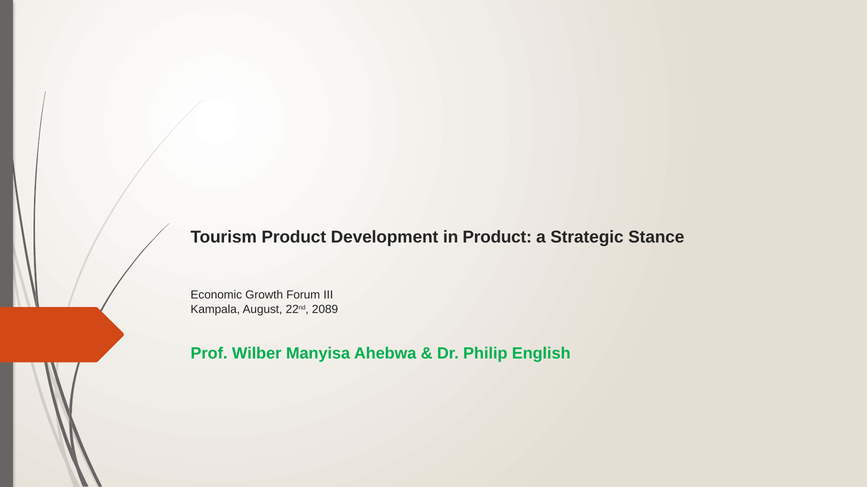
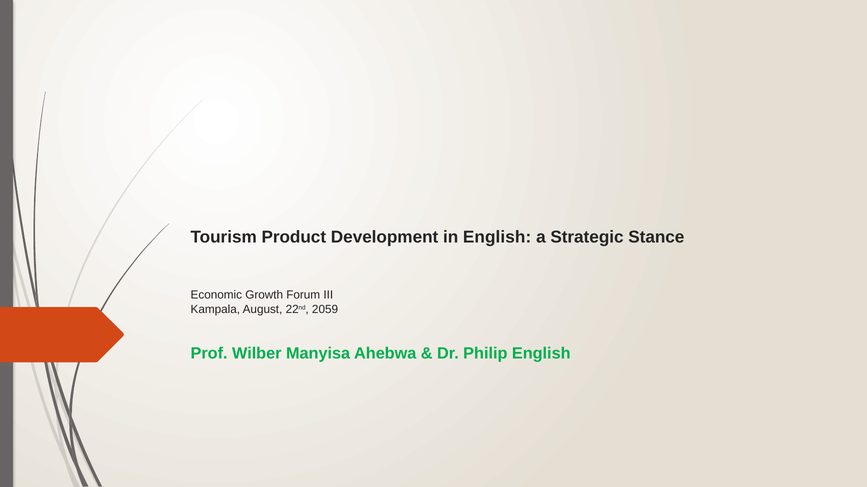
in Product: Product -> English (497, 237)
2089: 2089 -> 2059 (325, 310)
